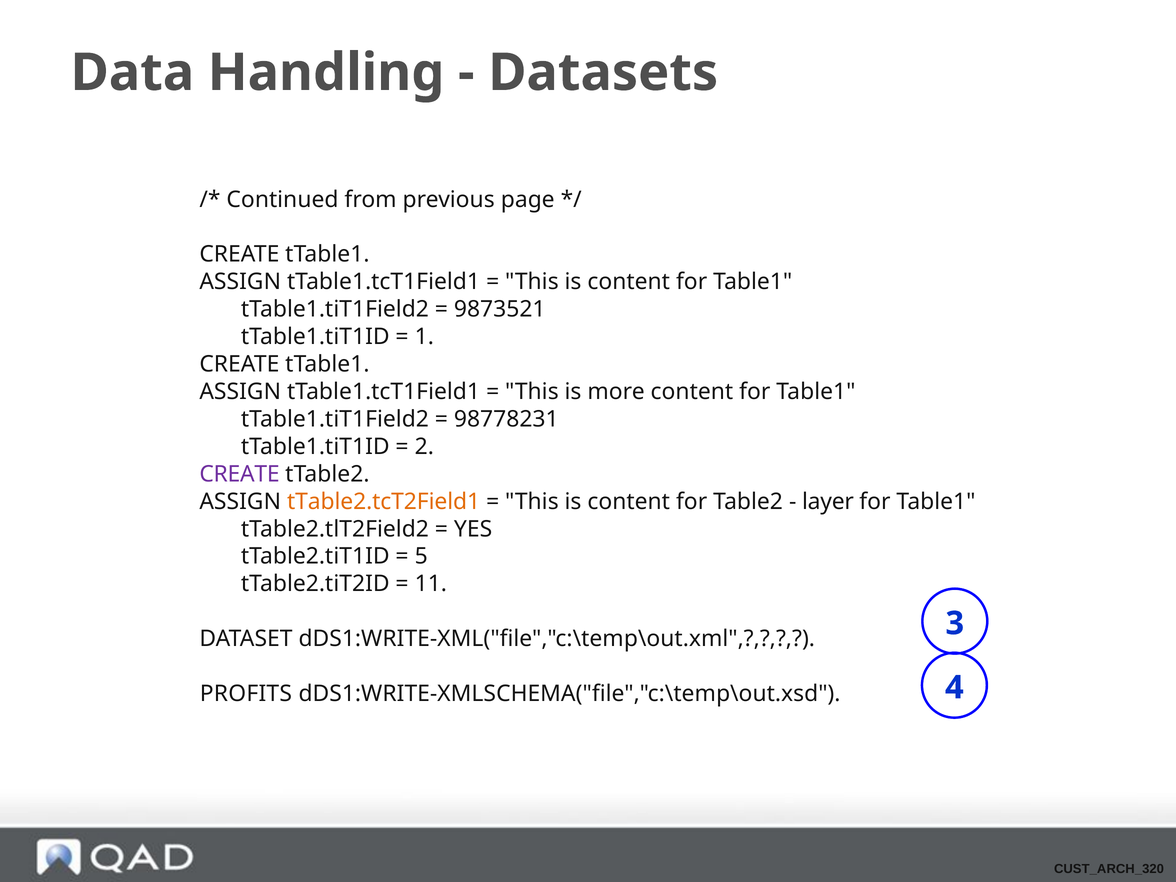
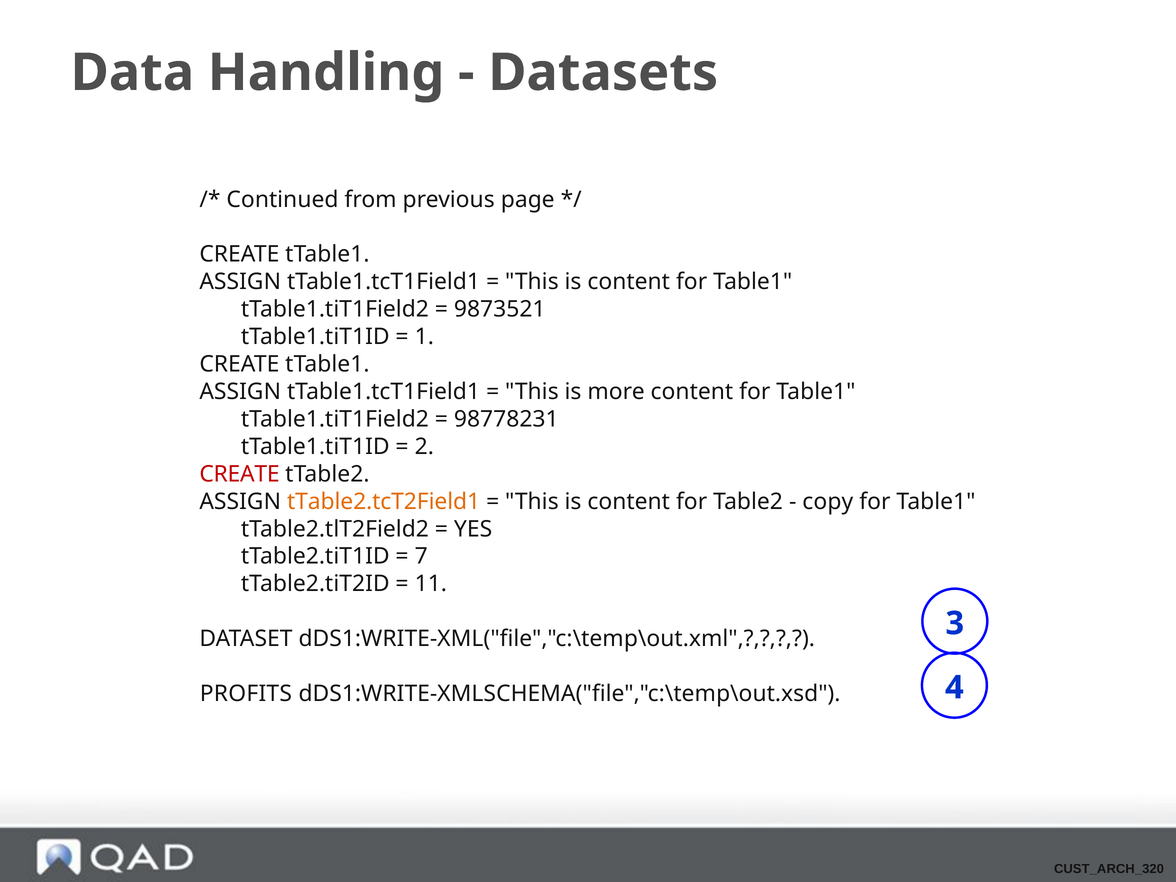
CREATE colour: purple -> red (240, 474)
layer: layer -> copy (828, 502)
5: 5 -> 7 (421, 556)
